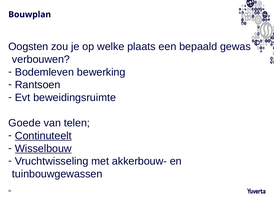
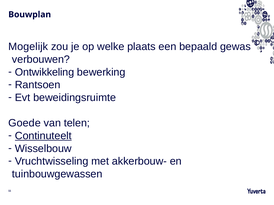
Oogsten: Oogsten -> Mogelijk (28, 47)
Bodemleven: Bodemleven -> Ontwikkeling (45, 72)
Wisselbouw underline: present -> none (43, 149)
